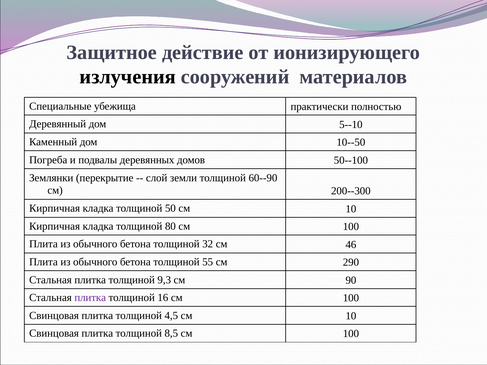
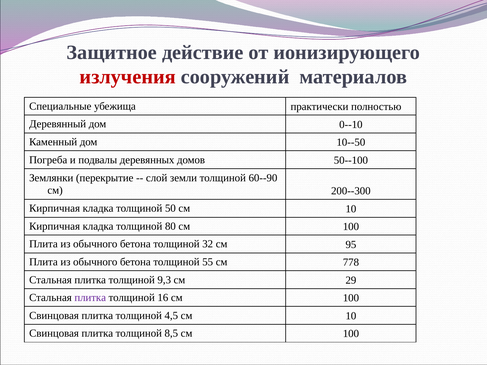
излучения colour: black -> red (128, 77)
5--10: 5--10 -> 0--10 (351, 125)
46: 46 -> 95 (351, 245)
290: 290 -> 778 (351, 263)
90: 90 -> 29 (351, 280)
